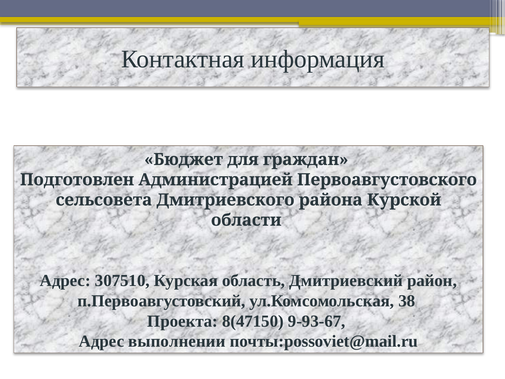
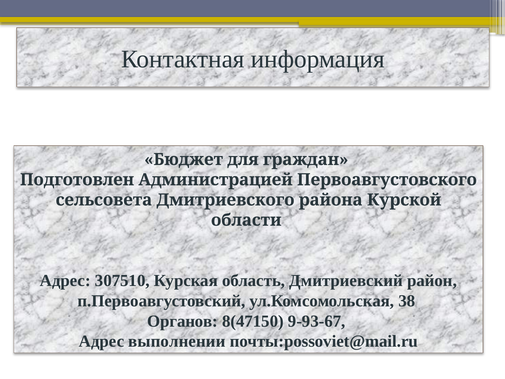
Проекта: Проекта -> Органов (183, 321)
